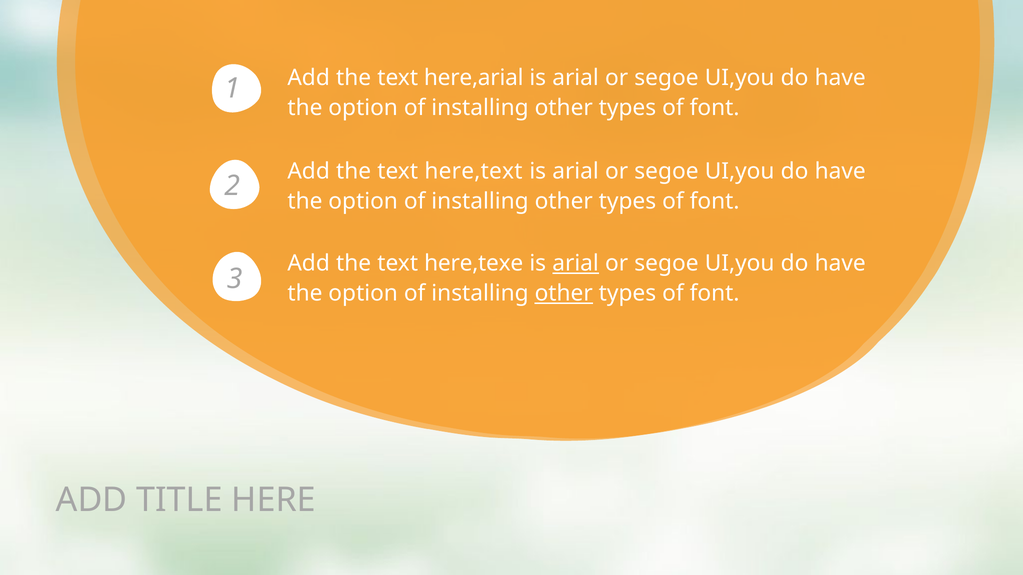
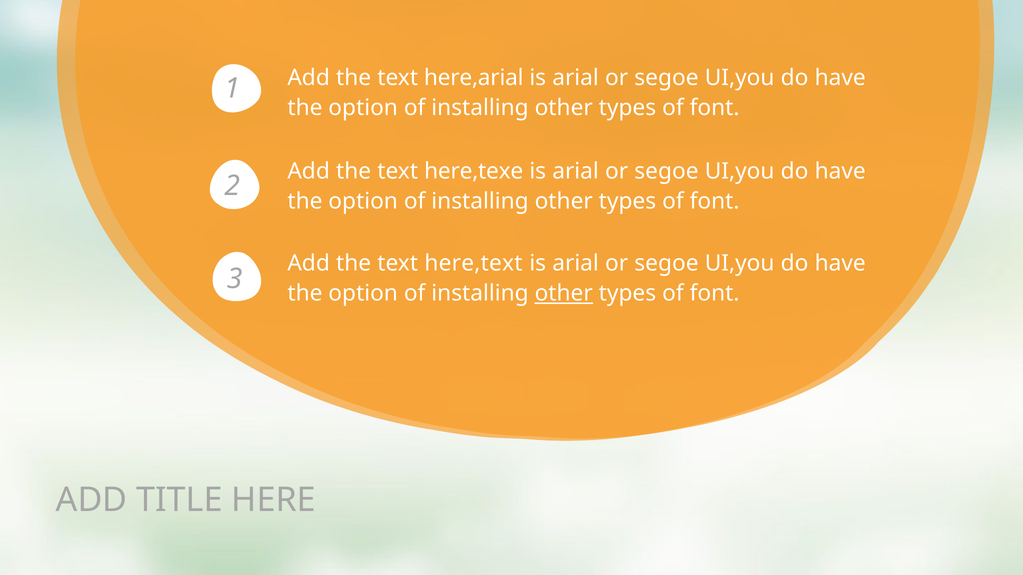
here,text: here,text -> here,texe (474, 171)
here,texe: here,texe -> here,text (473, 264)
arial underline: present -> none (576, 264)
